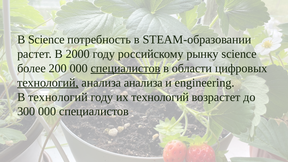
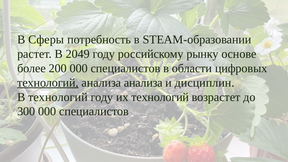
В Science: Science -> Сферы (46, 39)
2000: 2000 -> 2049 (78, 54)
рынку science: science -> основе (239, 54)
специалистов underline: present -> none (125, 68)
engineering: engineering -> дисциплин (205, 83)
